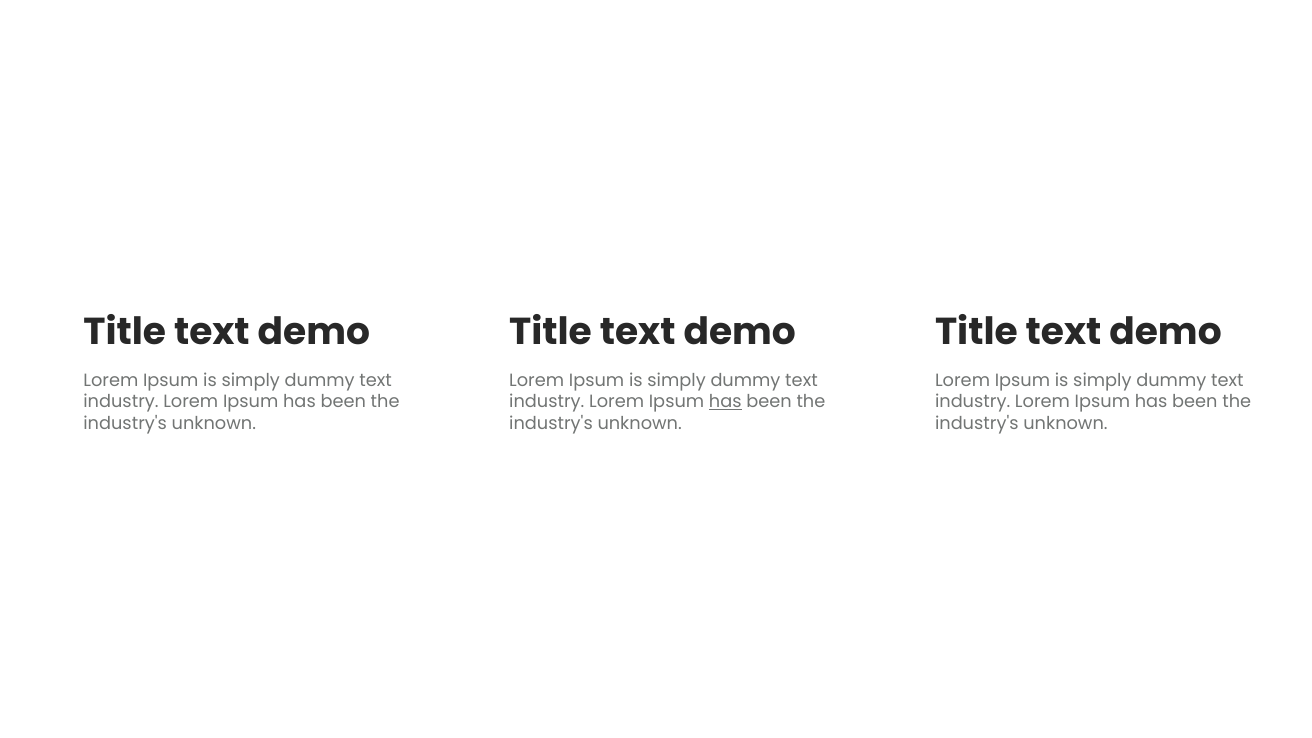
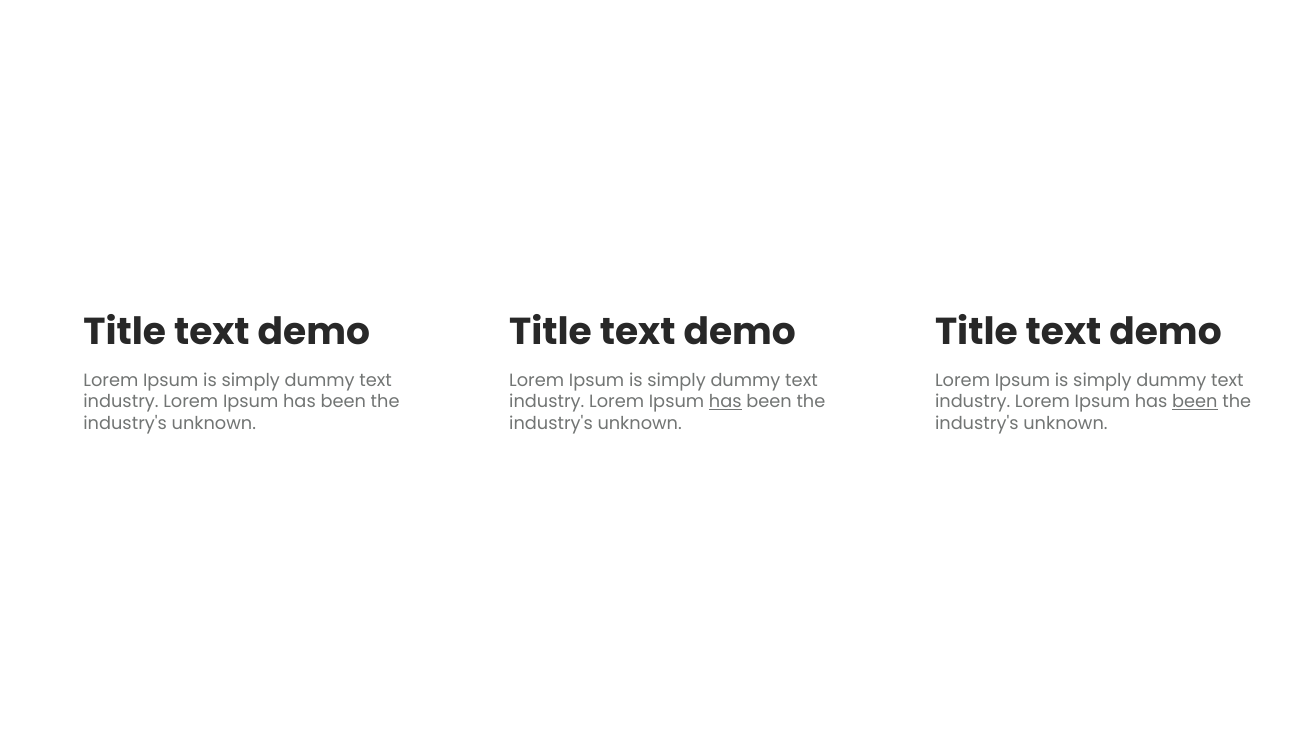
been underline: none -> present (1195, 402)
